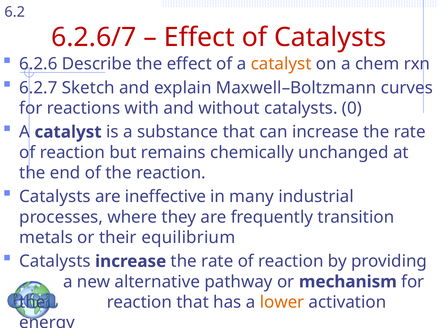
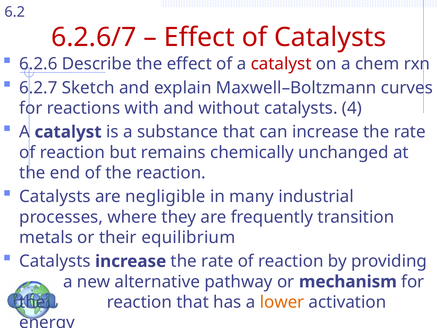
catalyst colour: orange -> red (281, 64)
0: 0 -> 4 (352, 108)
ineffective: ineffective -> negligible (165, 197)
